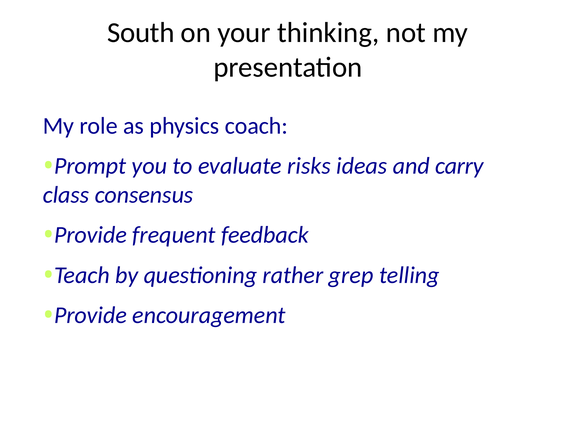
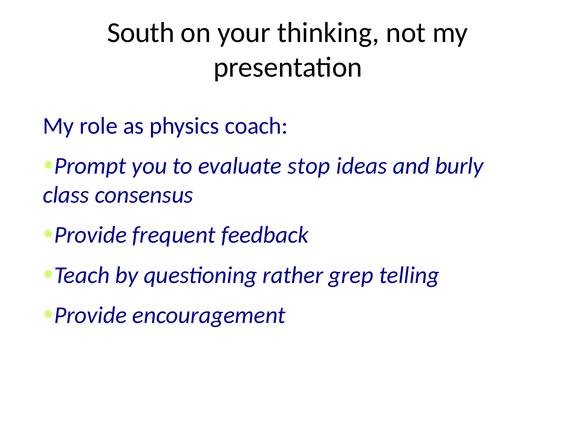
risks: risks -> stop (309, 166)
carry: carry -> burly (459, 166)
